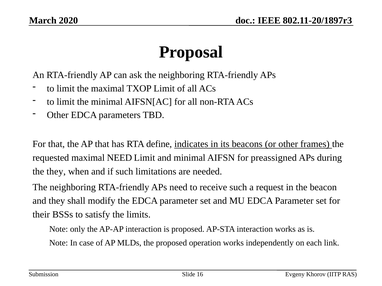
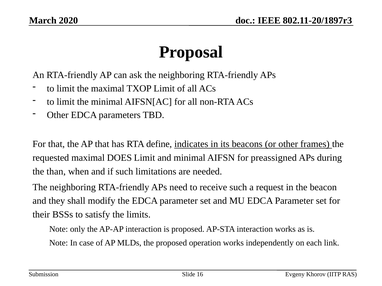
maximal NEED: NEED -> DOES (119, 158)
the they: they -> than (56, 172)
